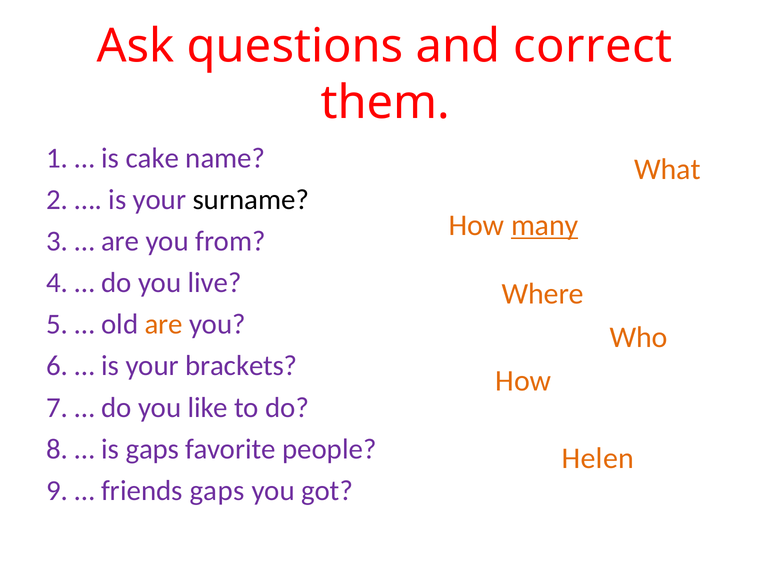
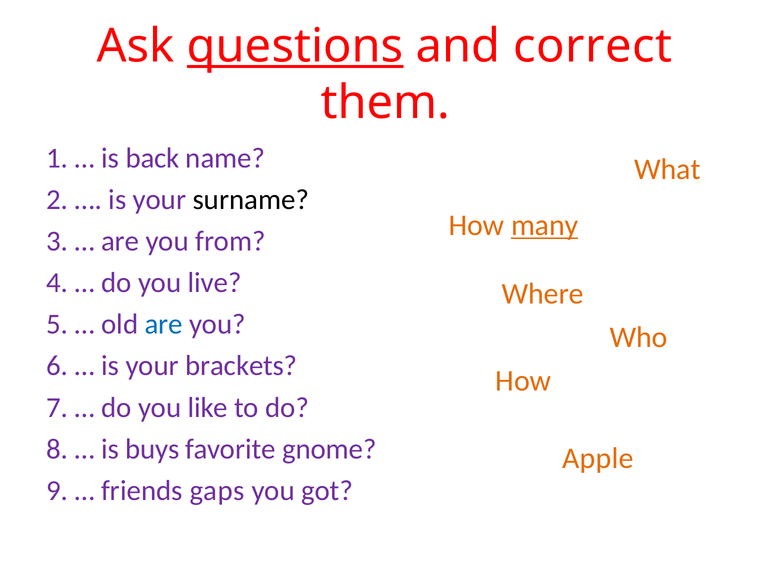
questions underline: none -> present (295, 46)
cake: cake -> back (152, 158)
are colour: orange -> blue (164, 325)
is gaps: gaps -> buys (152, 449)
people: people -> gnome (329, 449)
Helen: Helen -> Apple (598, 459)
